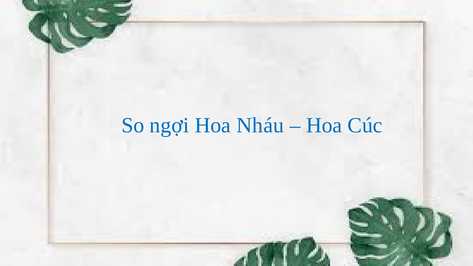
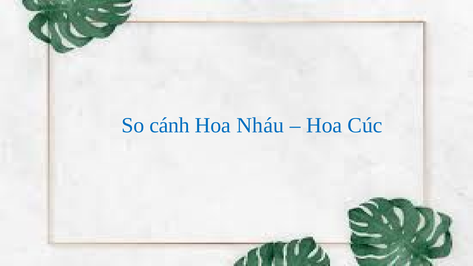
ngợi: ngợi -> cánh (170, 125)
